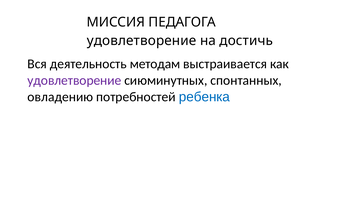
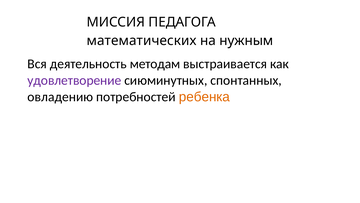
удовлетворение: удовлетворение -> математических (142, 41)
достичь: достичь -> нужным (246, 41)
ребенка colour: blue -> orange (204, 97)
